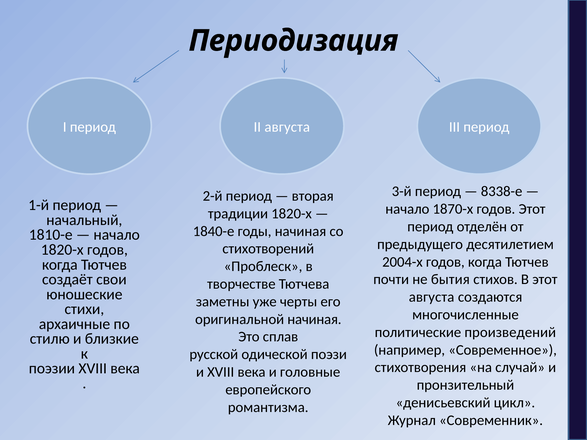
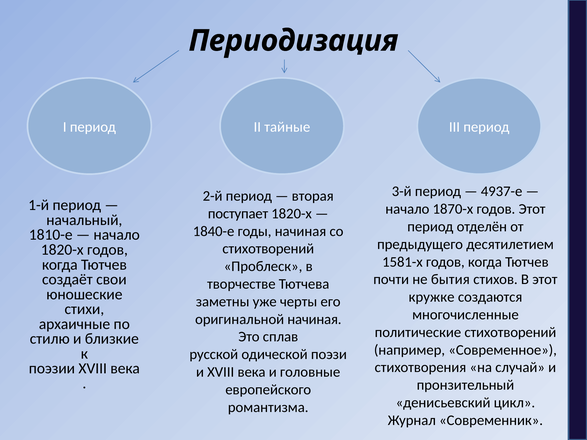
II августа: августа -> тайные (287, 127)
8338-е: 8338-е -> 4937-е (502, 192)
традиции: традиции -> поступает (238, 214)
2004-х: 2004-х -> 1581-х (402, 262)
августа: августа -> кружке (432, 297)
политические произведений: произведений -> стихотворений (510, 332)
